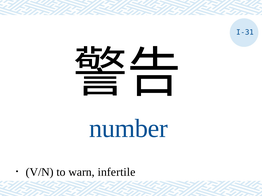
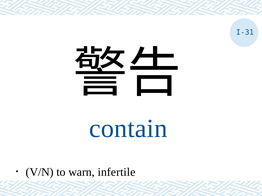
number: number -> contain (128, 129)
